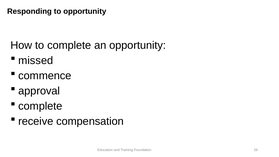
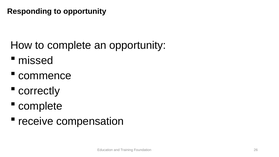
approval: approval -> correctly (39, 91)
